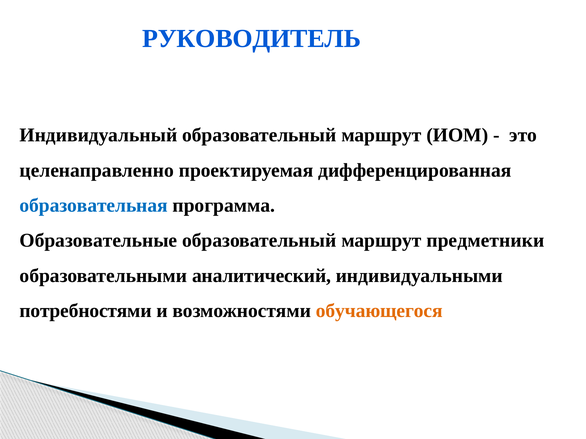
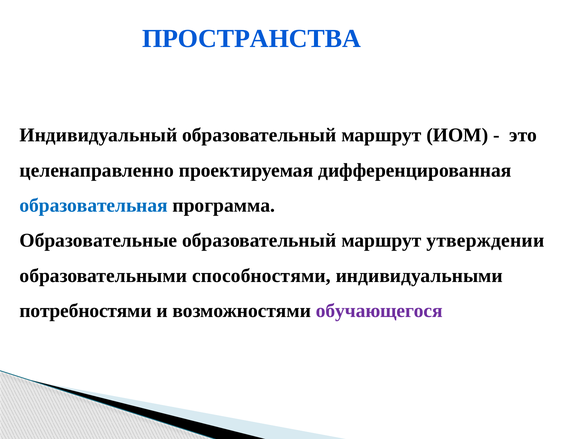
РУКОВОДИТЕЛЬ: РУКОВОДИТЕЛЬ -> ПРОСТРАНСТВА (251, 39)
предметники: предметники -> утверждении (485, 241)
аналитический: аналитический -> способностями (261, 276)
обучающегося colour: orange -> purple (379, 311)
